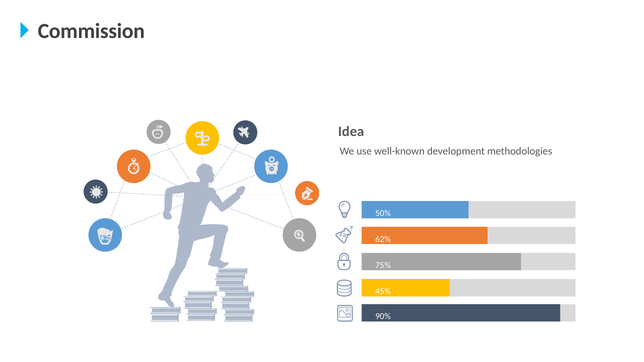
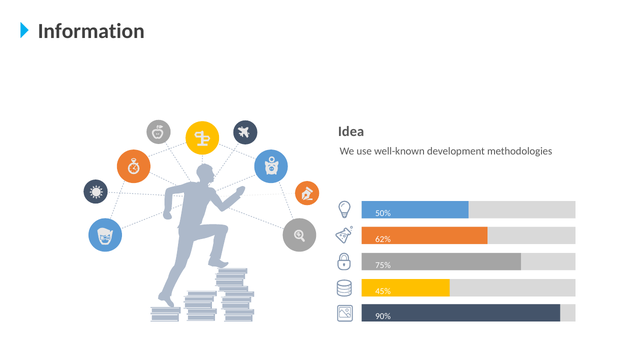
Commission: Commission -> Information (91, 31)
